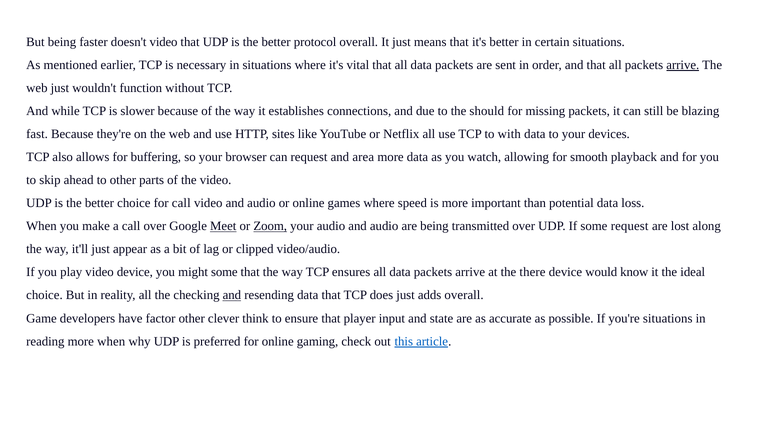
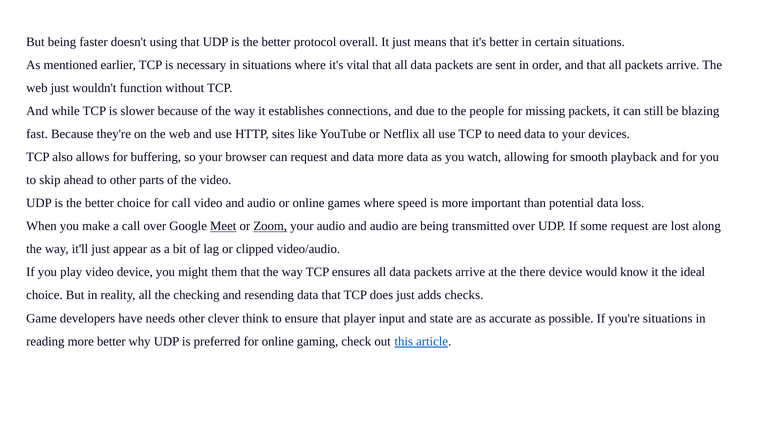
doesn't video: video -> using (164, 42)
arrive underline: present -> none (683, 65)
should: should -> people (487, 111)
with: with -> need (509, 134)
and area: area -> data (363, 157)
might some: some -> them (224, 273)
and underline: present -> none (232, 296)
adds overall: overall -> checks (464, 296)
factor: factor -> needs (160, 319)
more when: when -> better (111, 342)
